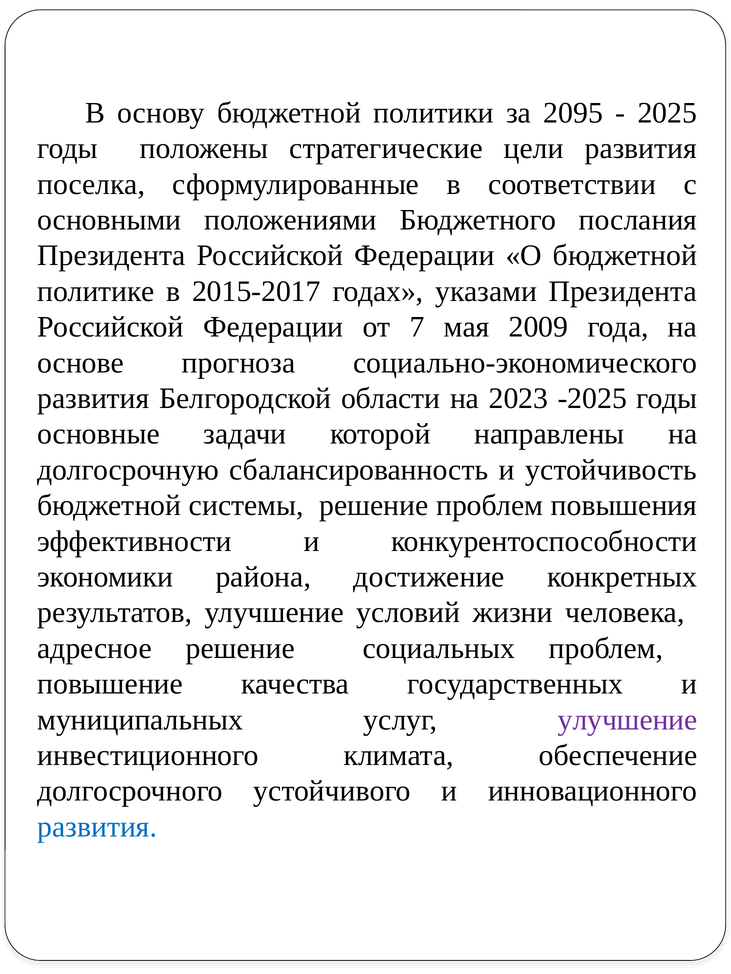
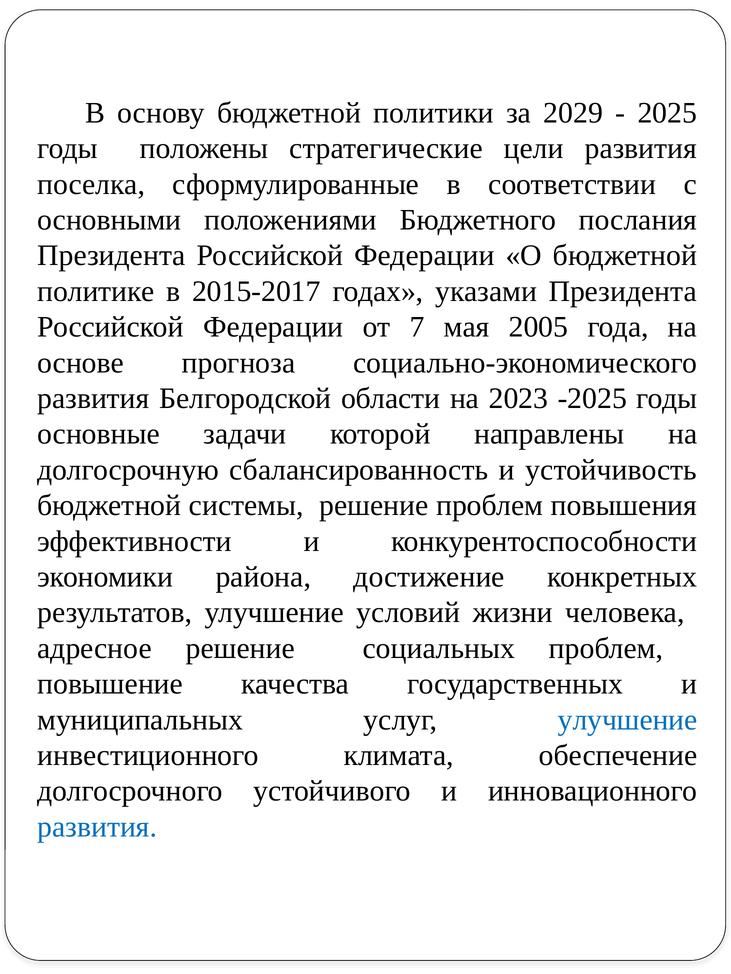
2095: 2095 -> 2029 (573, 113)
2009: 2009 -> 2005 (538, 327)
улучшение colour: purple -> blue (628, 720)
